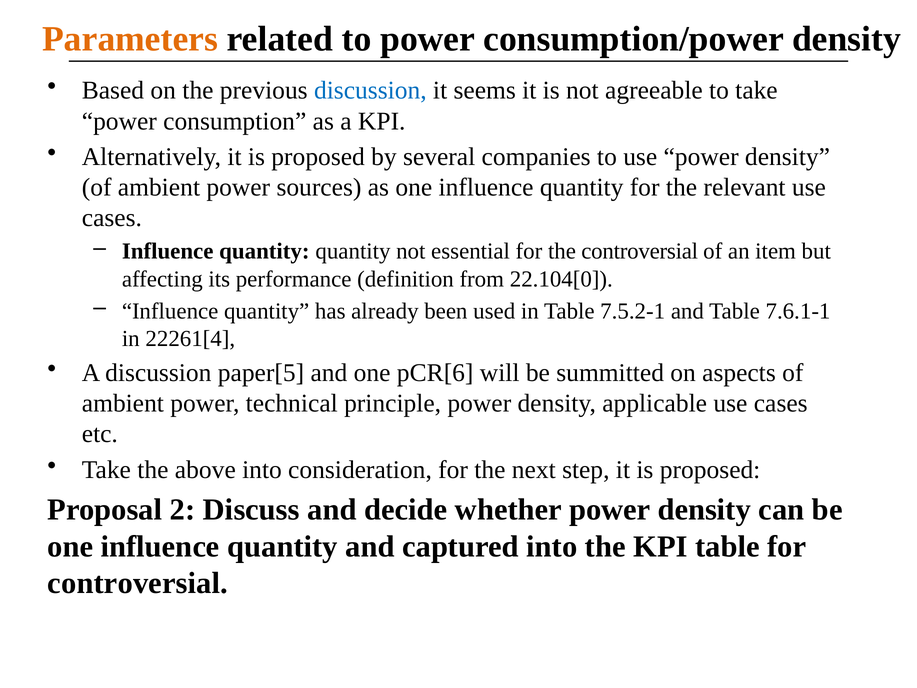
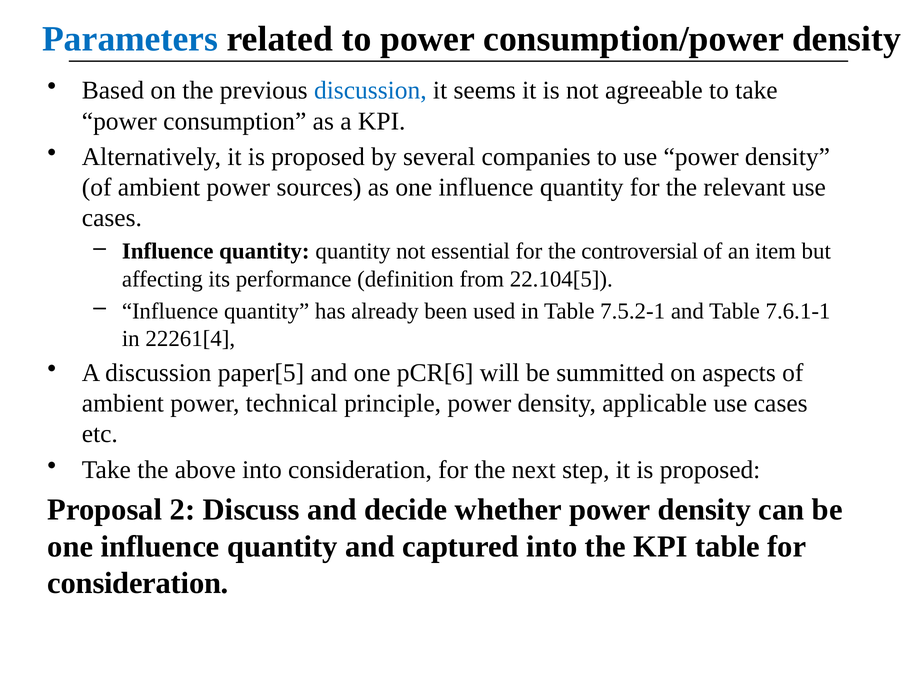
Parameters colour: orange -> blue (130, 39)
22.104[0: 22.104[0 -> 22.104[5 (561, 279)
controversial: controversial -> consideration (138, 583)
